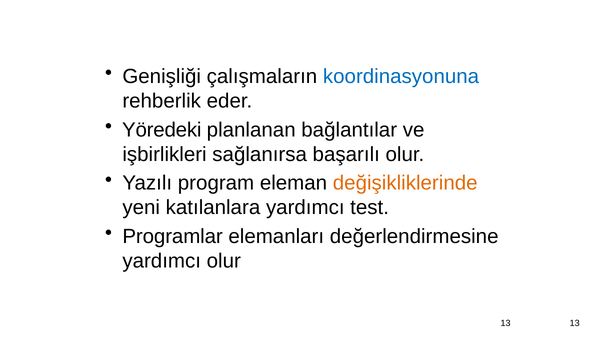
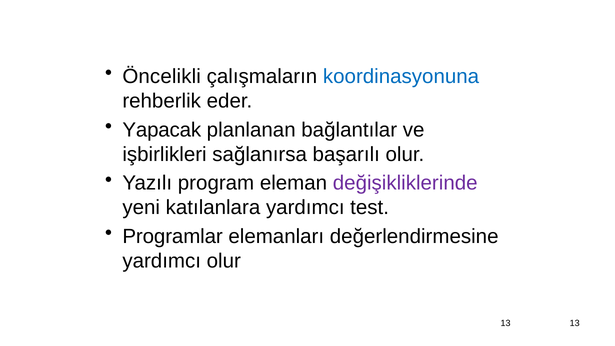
Genişliği: Genişliği -> Öncelikli (162, 76)
Yöredeki: Yöredeki -> Yapacak (162, 130)
değişikliklerinde colour: orange -> purple (405, 183)
